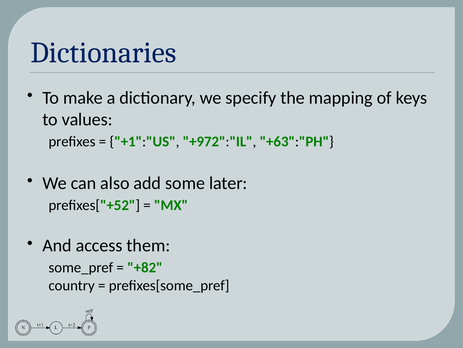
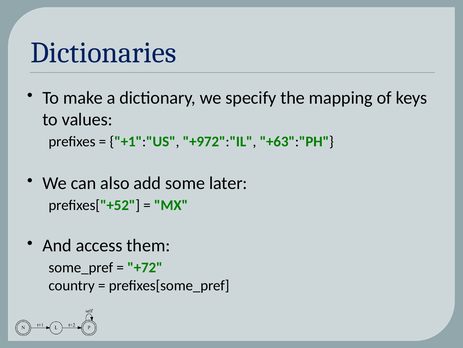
+82: +82 -> +72 (145, 267)
